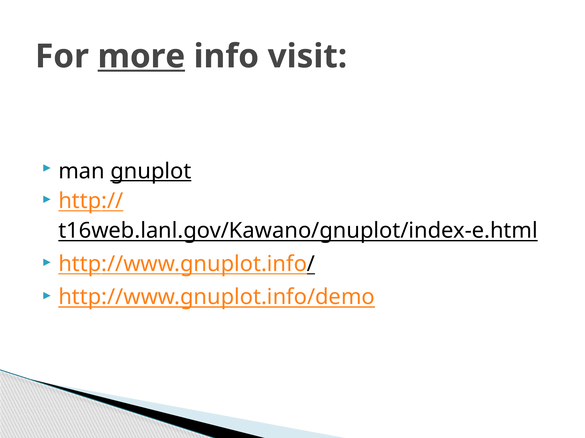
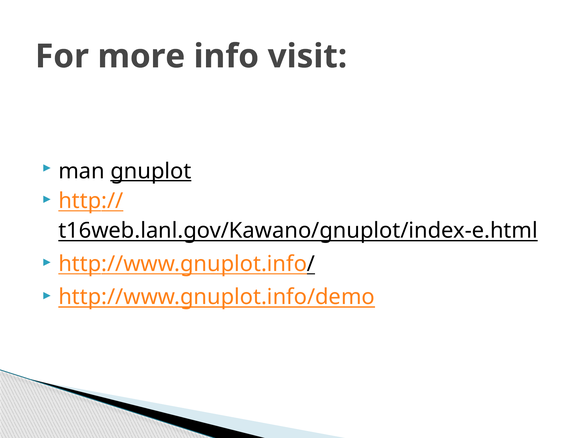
more underline: present -> none (141, 56)
